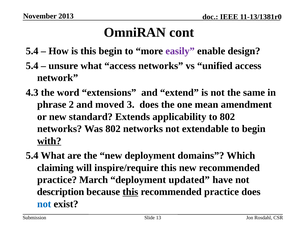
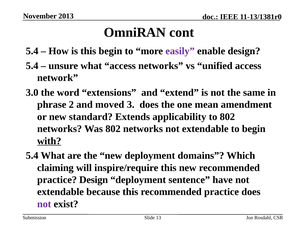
4.3: 4.3 -> 3.0 (32, 93)
practice March: March -> Design (94, 180)
updated: updated -> sentence (189, 180)
description: description -> extendable (60, 192)
this underline: present -> none (130, 192)
not colour: blue -> purple (44, 204)
